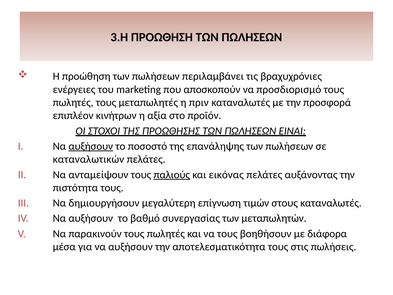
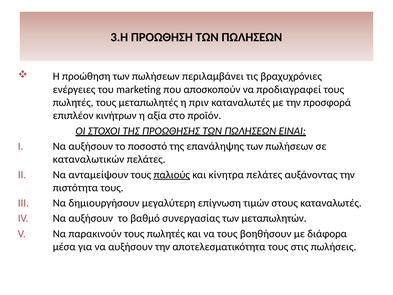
προσδιορισμό: προσδιορισμό -> προδιαγραφεί (289, 89)
αυξήσουν underline: present -> none (91, 146)
εικόνας: εικόνας -> κίνητρα (226, 174)
